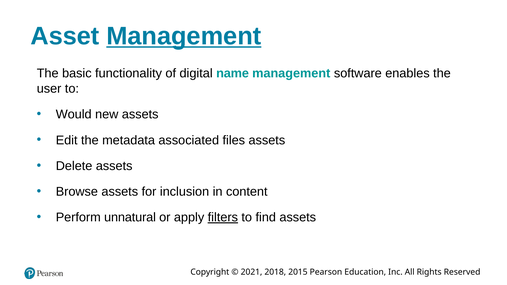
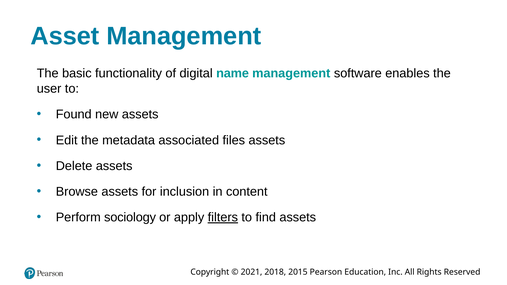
Management underline: present -> none (184, 36)
Would: Would -> Found (74, 114)
unnatural: unnatural -> sociology (130, 218)
